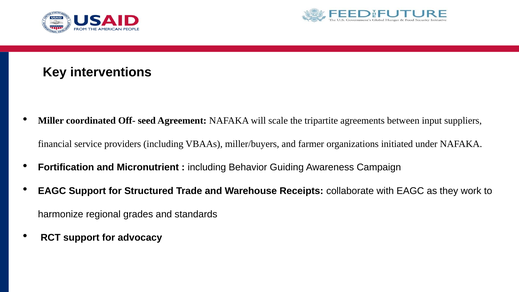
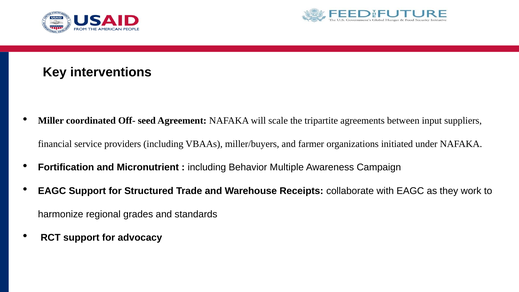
Guiding: Guiding -> Multiple (287, 167)
